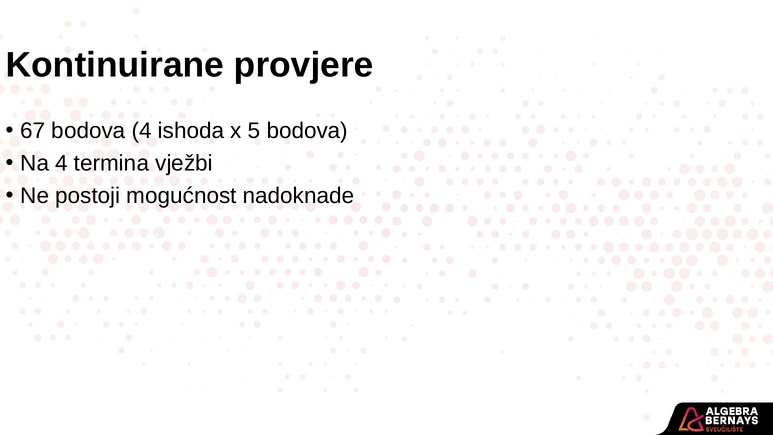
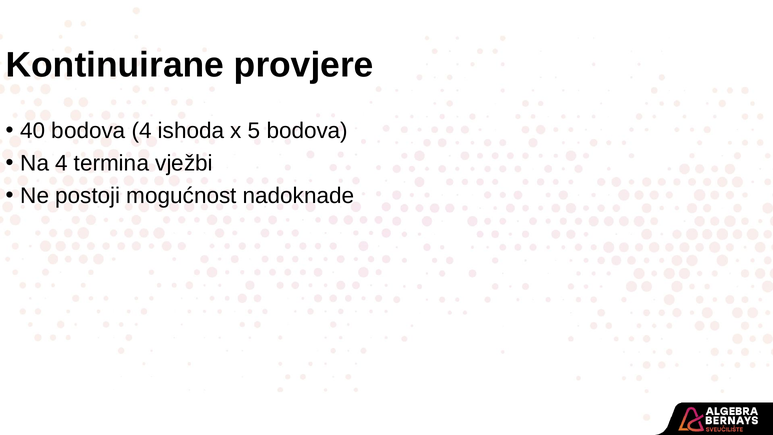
67: 67 -> 40 (33, 131)
